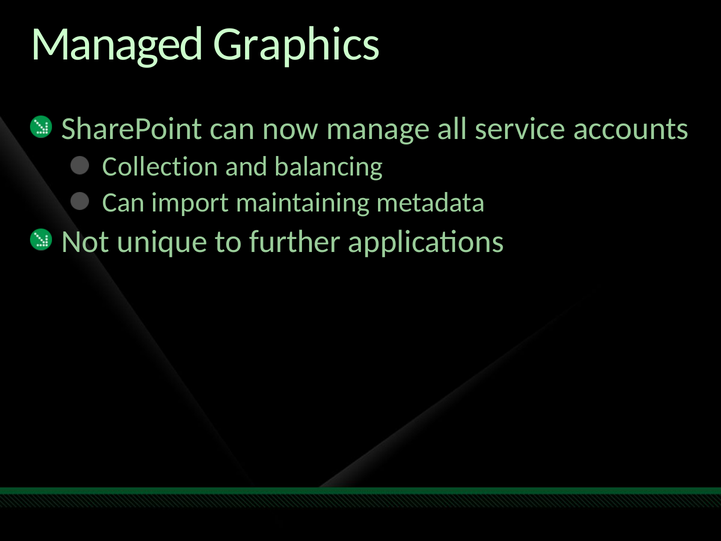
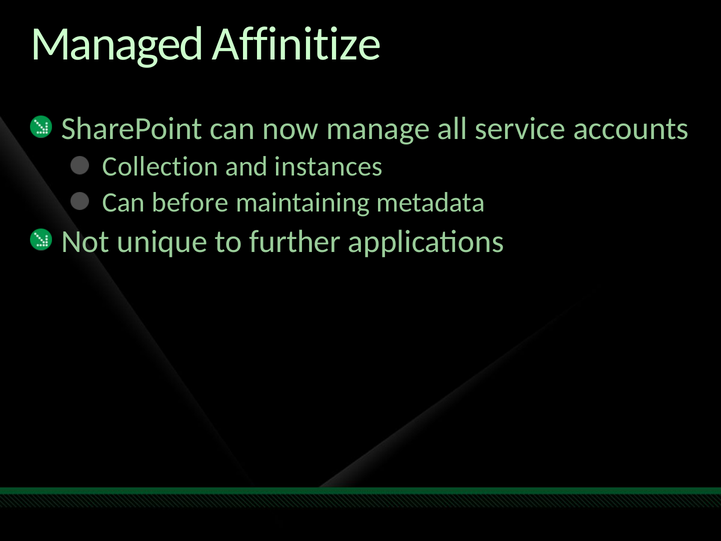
Graphics: Graphics -> Affinitize (297, 44)
balancing: balancing -> instances (329, 167)
import: import -> before (190, 203)
